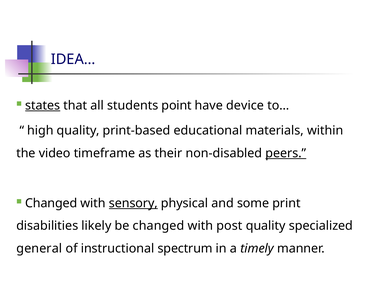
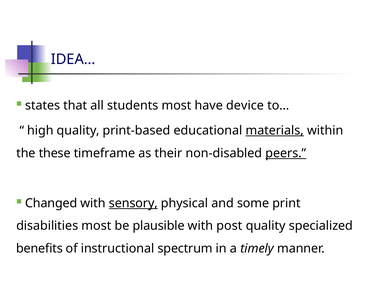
states underline: present -> none (43, 105)
students point: point -> most (177, 105)
materials underline: none -> present (275, 130)
video: video -> these (55, 153)
disabilities likely: likely -> most (96, 225)
be changed: changed -> plausible (159, 225)
general: general -> benefits (39, 248)
